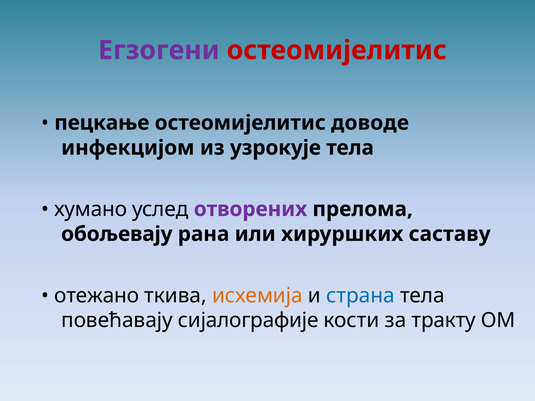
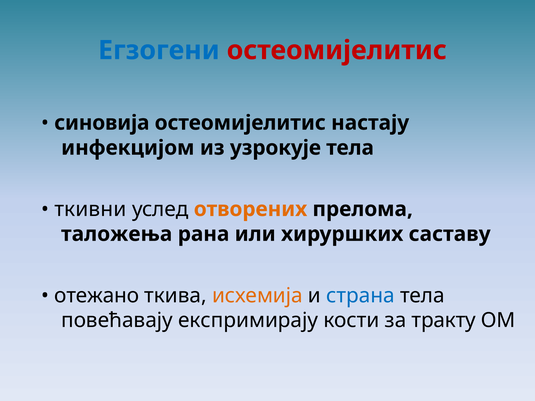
Eгзогени colour: purple -> blue (159, 50)
пецкање: пецкање -> синовија (102, 123)
доводе: доводе -> настају (370, 123)
хумано: хумано -> ткивни (90, 209)
отворених colour: purple -> orange (250, 209)
обољевају: обољевају -> таложења (117, 234)
сијалографије: сијалографије -> експримирају (248, 321)
